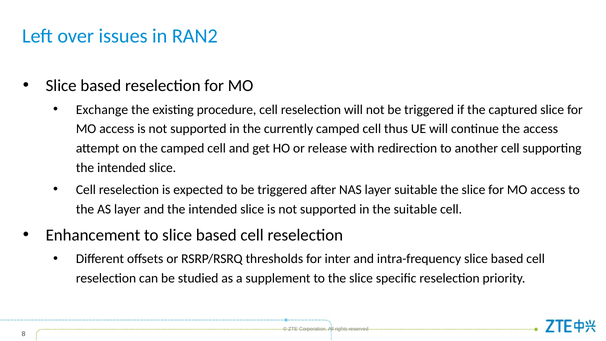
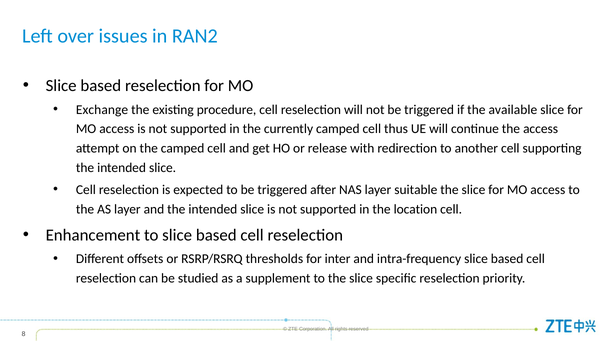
captured: captured -> available (513, 110)
the suitable: suitable -> location (415, 209)
